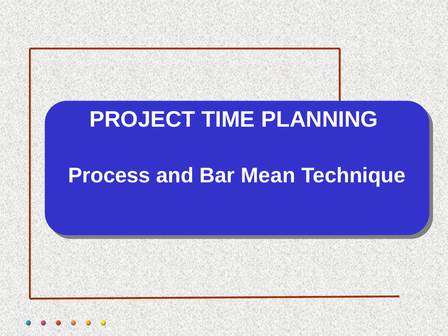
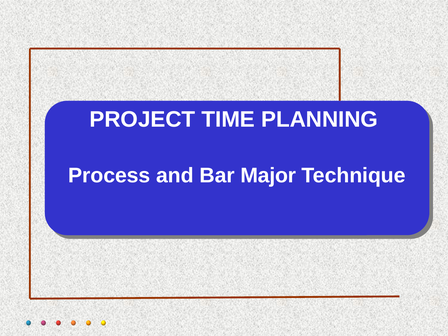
Mean: Mean -> Major (268, 175)
